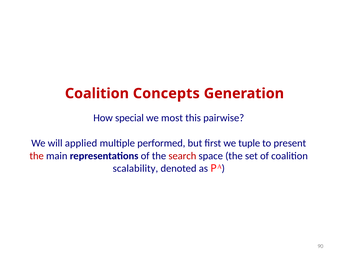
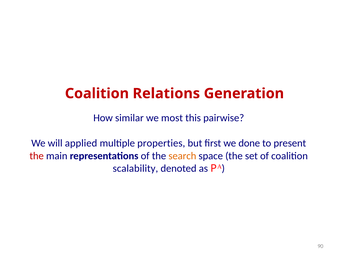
Concepts: Concepts -> Relations (166, 93)
special: special -> similar (129, 118)
performed: performed -> properties (161, 143)
tuple: tuple -> done (249, 143)
search colour: red -> orange (182, 156)
